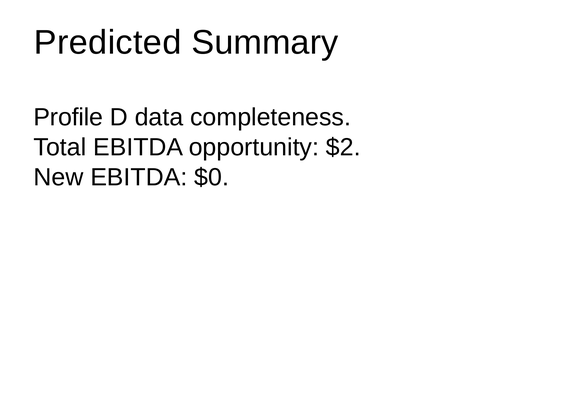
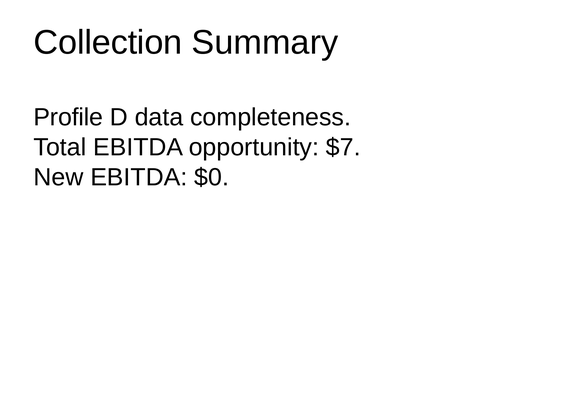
Predicted: Predicted -> Collection (108, 43)
$2: $2 -> $7 (343, 148)
